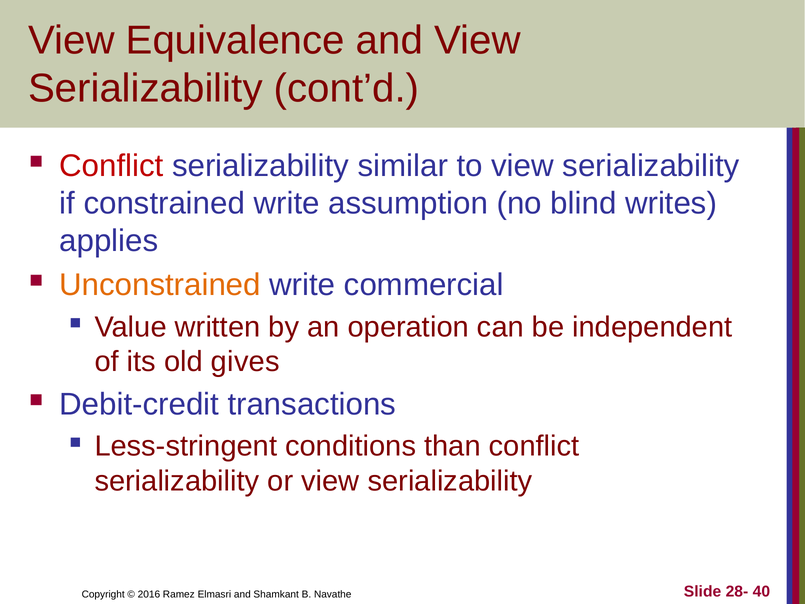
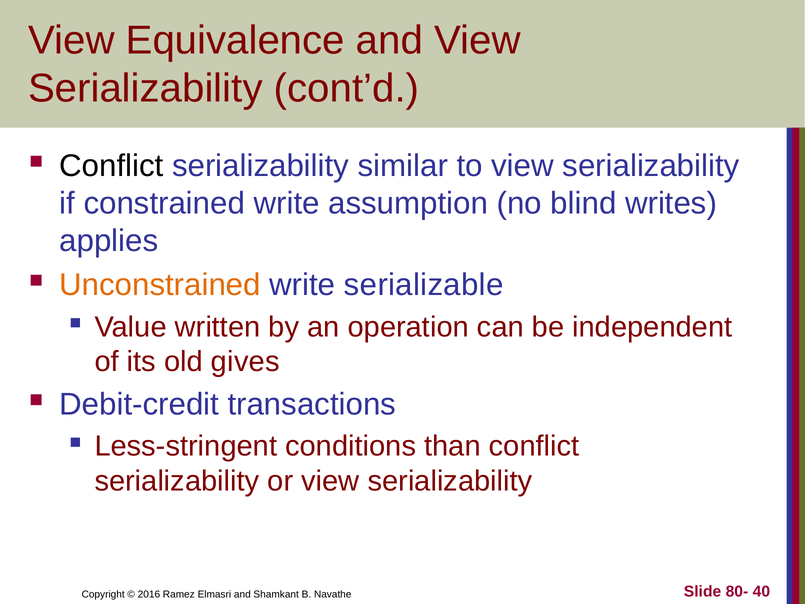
Conflict colour: red -> black (111, 166)
commercial: commercial -> serializable (424, 285)
28-: 28- -> 80- (737, 591)
